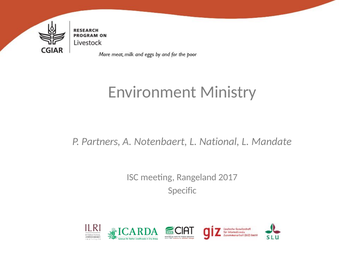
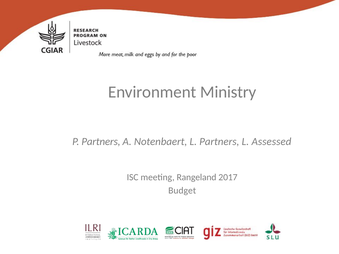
L National: National -> Partners (219, 142)
Mandate: Mandate -> Assessed (271, 142)
Specific: Specific -> Budget (182, 191)
